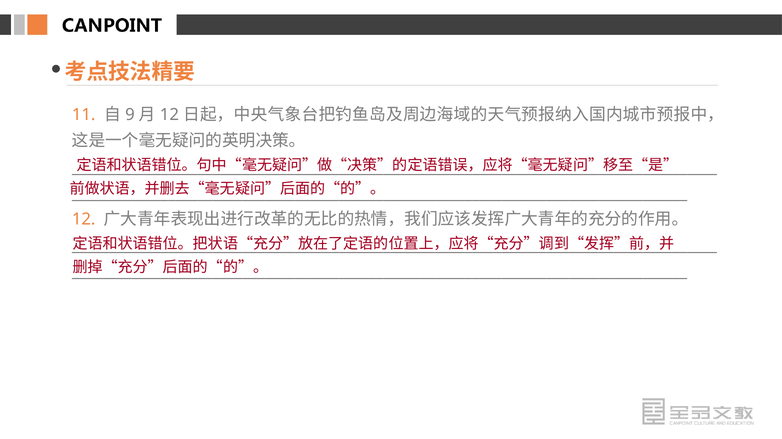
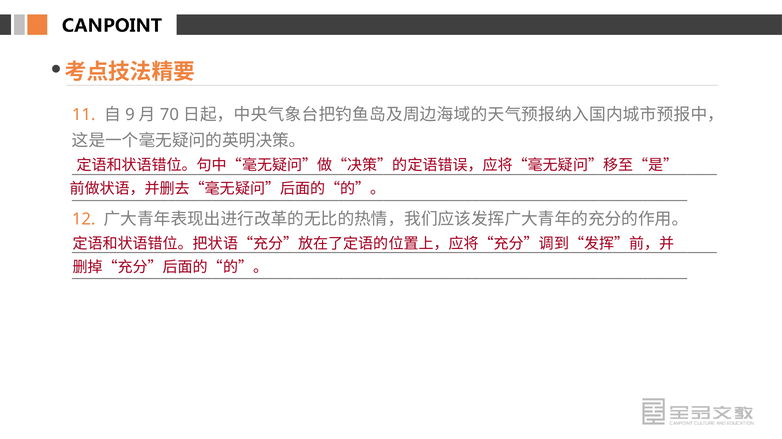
12: 12 -> 70 (169, 115)
